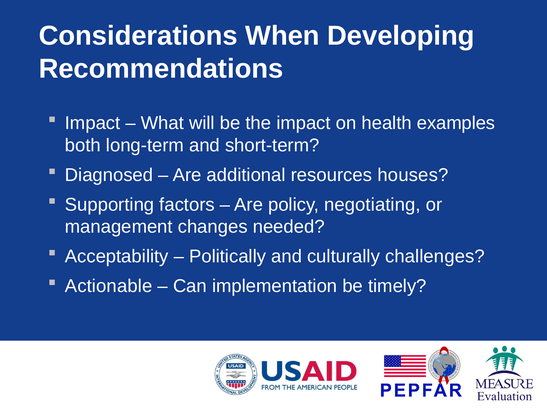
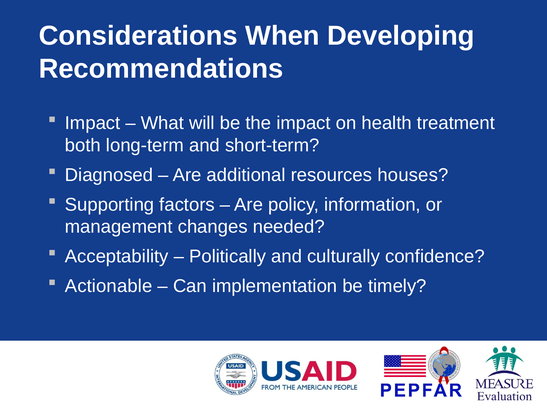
examples: examples -> treatment (456, 123)
negotiating: negotiating -> information (372, 205)
challenges: challenges -> confidence (435, 256)
